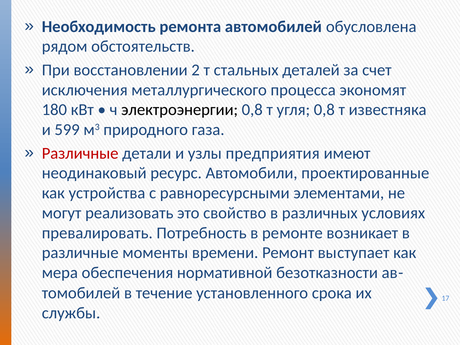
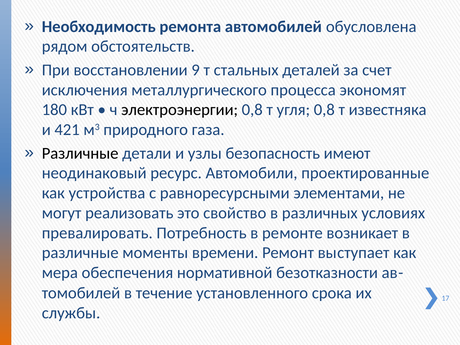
2: 2 -> 9 (196, 70)
599: 599 -> 421 (67, 130)
Различные colour: red -> black (80, 153)
предприятия: предприятия -> безопасность (273, 153)
